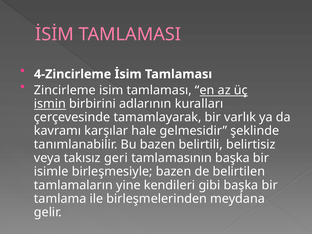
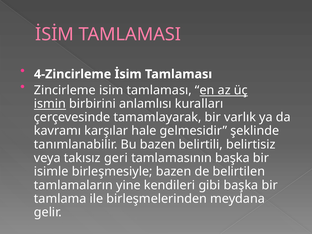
adlarının: adlarının -> anlamlısı (145, 104)
